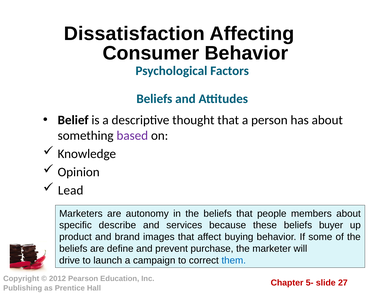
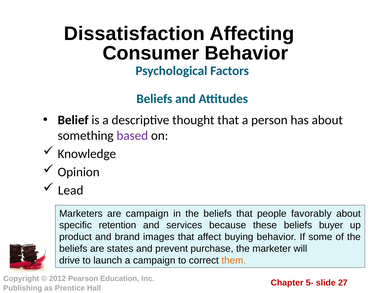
are autonomy: autonomy -> campaign (147, 214)
members: members -> favorably (311, 214)
describe: describe -> retention (117, 225)
define: define -> states (120, 249)
them colour: blue -> orange (234, 261)
